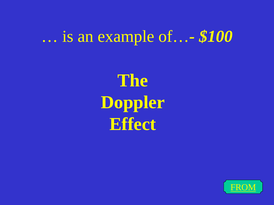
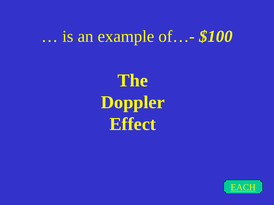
FROM: FROM -> EACH (243, 188)
